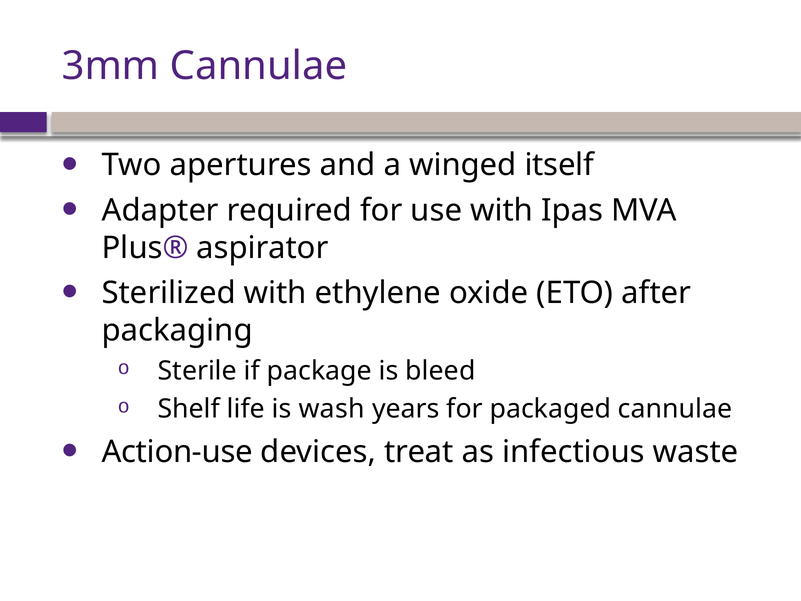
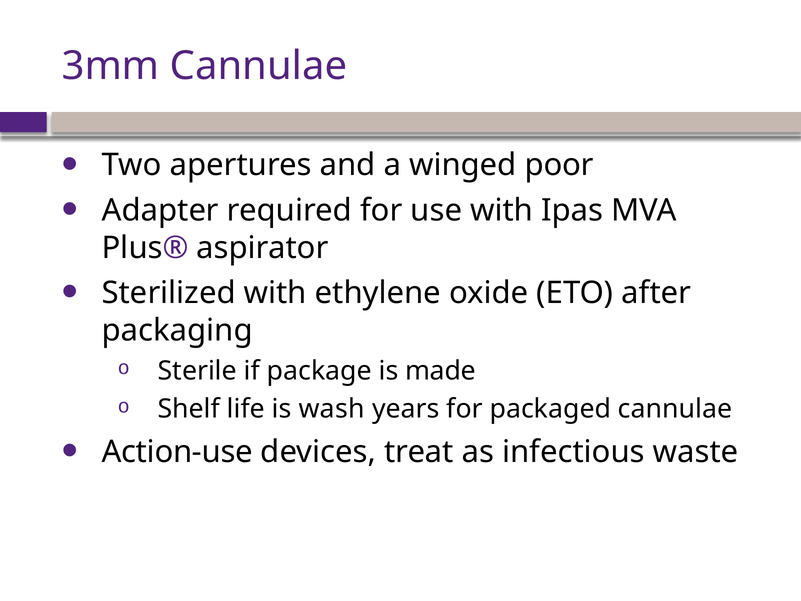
itself: itself -> poor (559, 165)
bleed: bleed -> made (441, 371)
